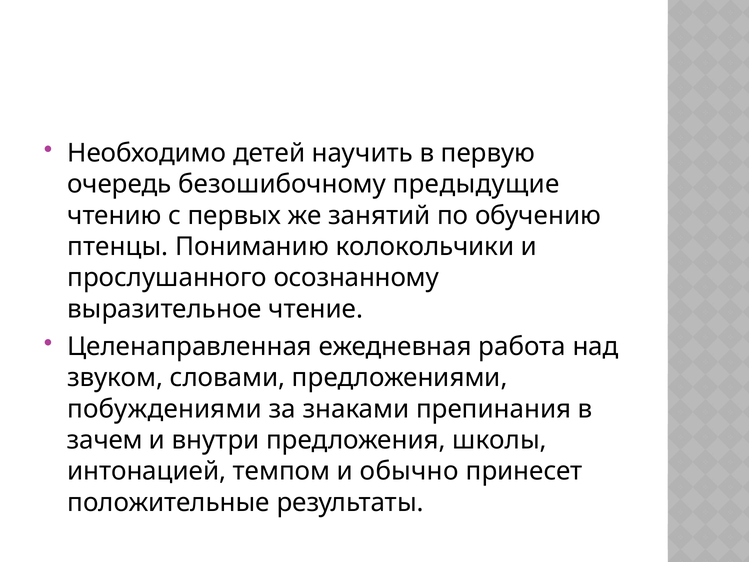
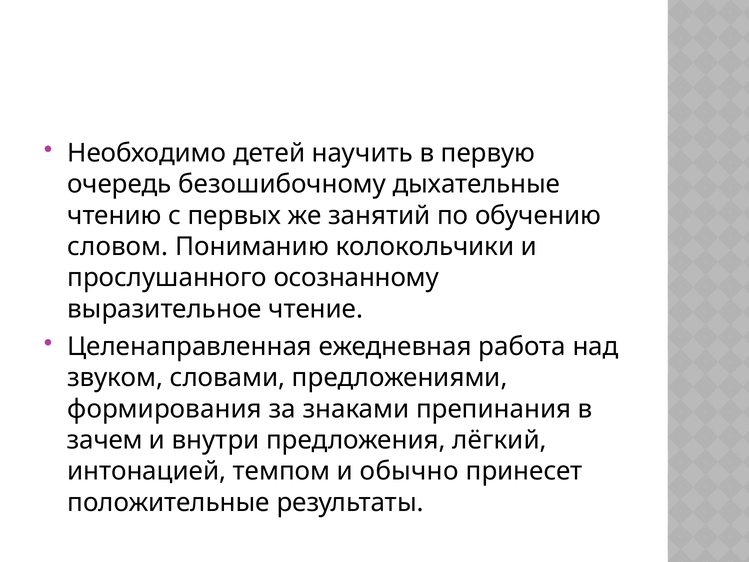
предыдущие: предыдущие -> дыхательные (476, 184)
птенцы: птенцы -> словом (118, 247)
побуждениями: побуждениями -> формирования (165, 409)
школы: школы -> лёгкий (500, 440)
